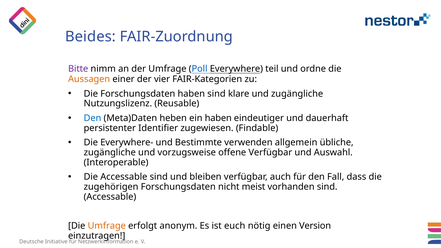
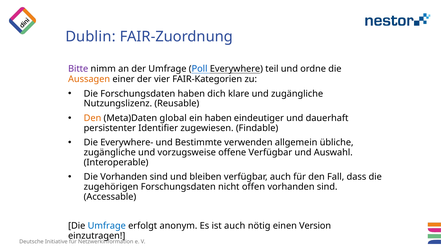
Beides: Beides -> Dublin (91, 37)
haben sind: sind -> dich (216, 94)
Den colour: blue -> orange (93, 118)
heben: heben -> global (173, 118)
Die Accessable: Accessable -> Vorhanden (124, 177)
meist: meist -> offen (253, 187)
Umfrage colour: orange -> blue (107, 226)
ist euch: euch -> auch (235, 226)
